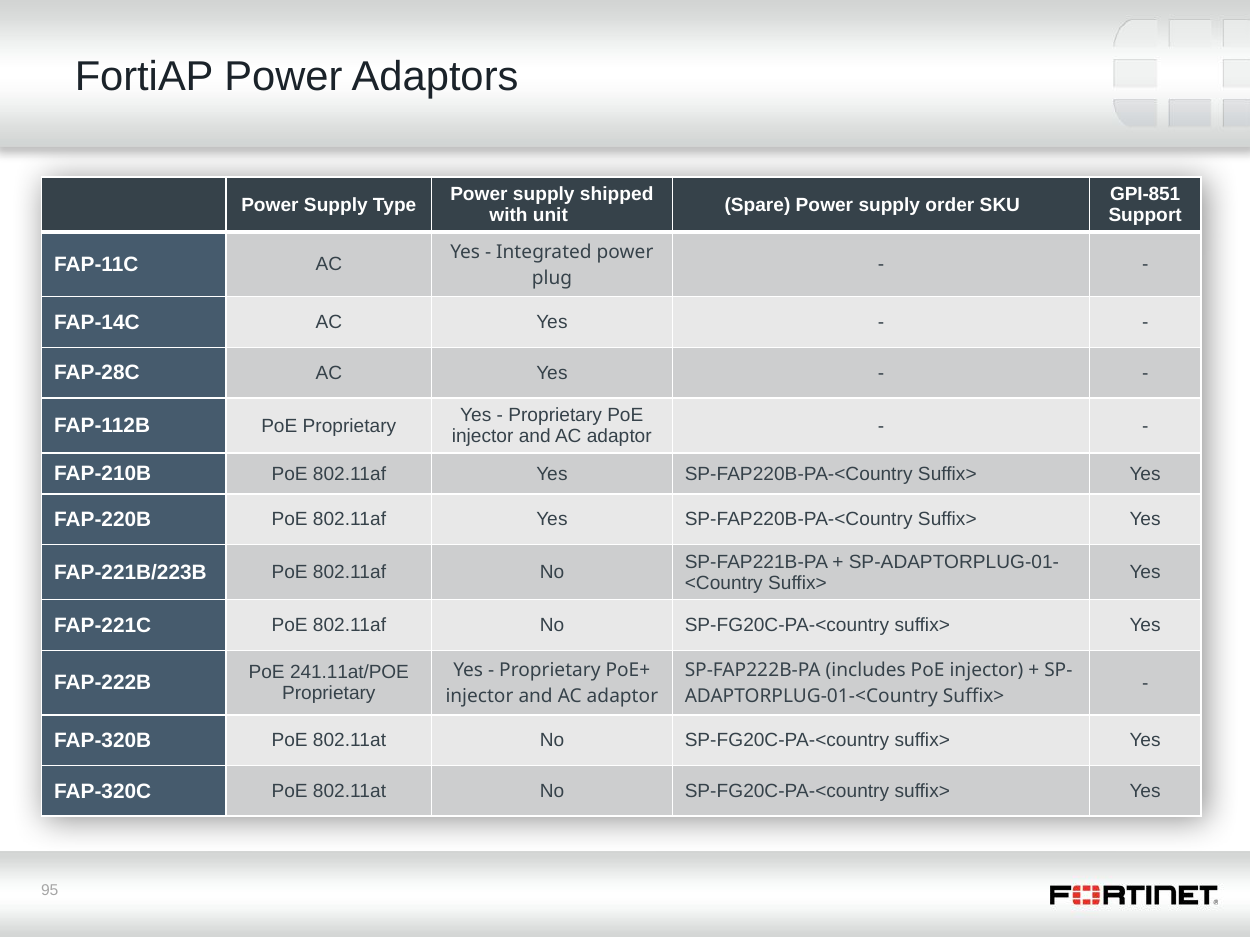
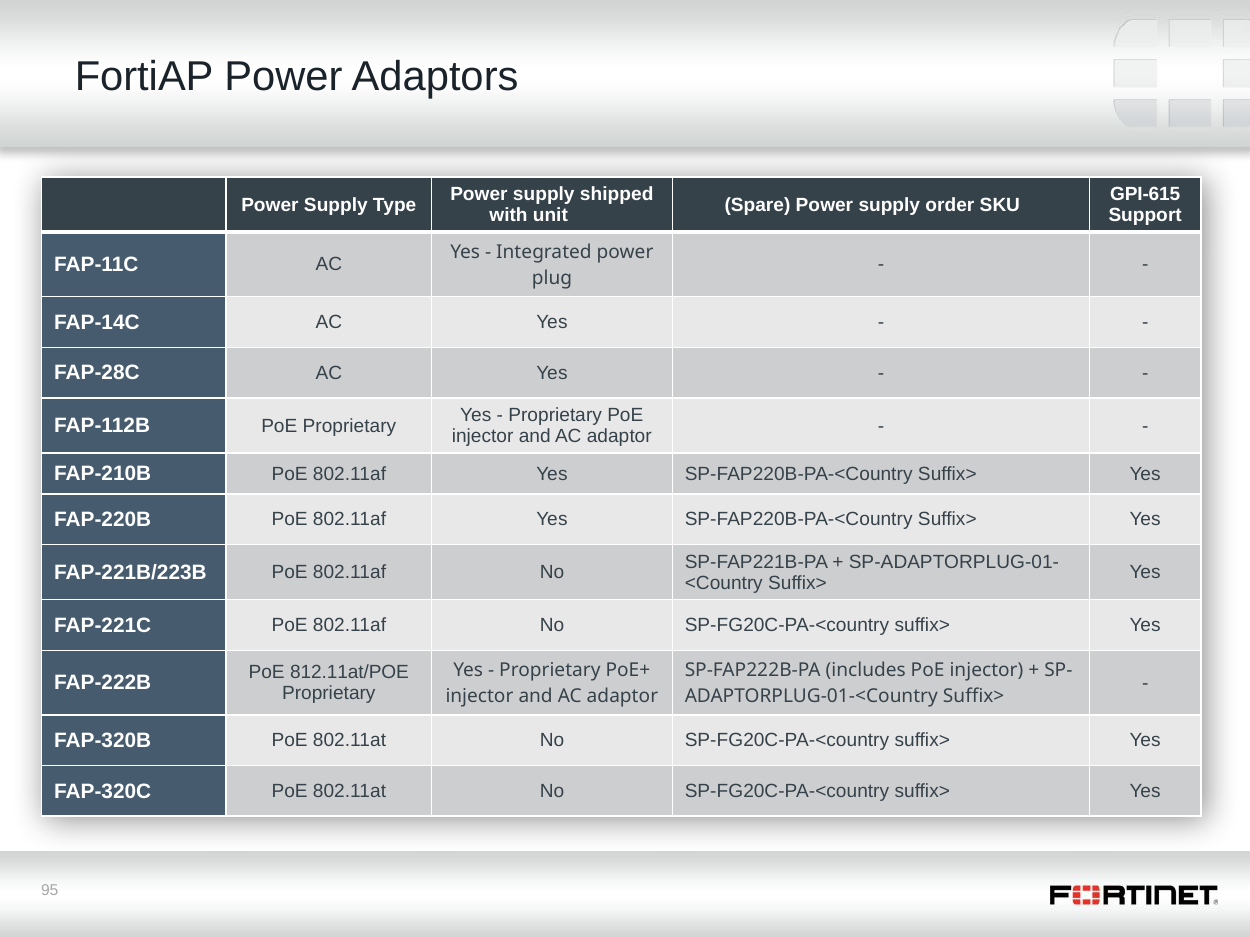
GPI-851: GPI-851 -> GPI-615 (1145, 194)
241.11at/POE: 241.11at/POE -> 812.11at/POE (350, 673)
